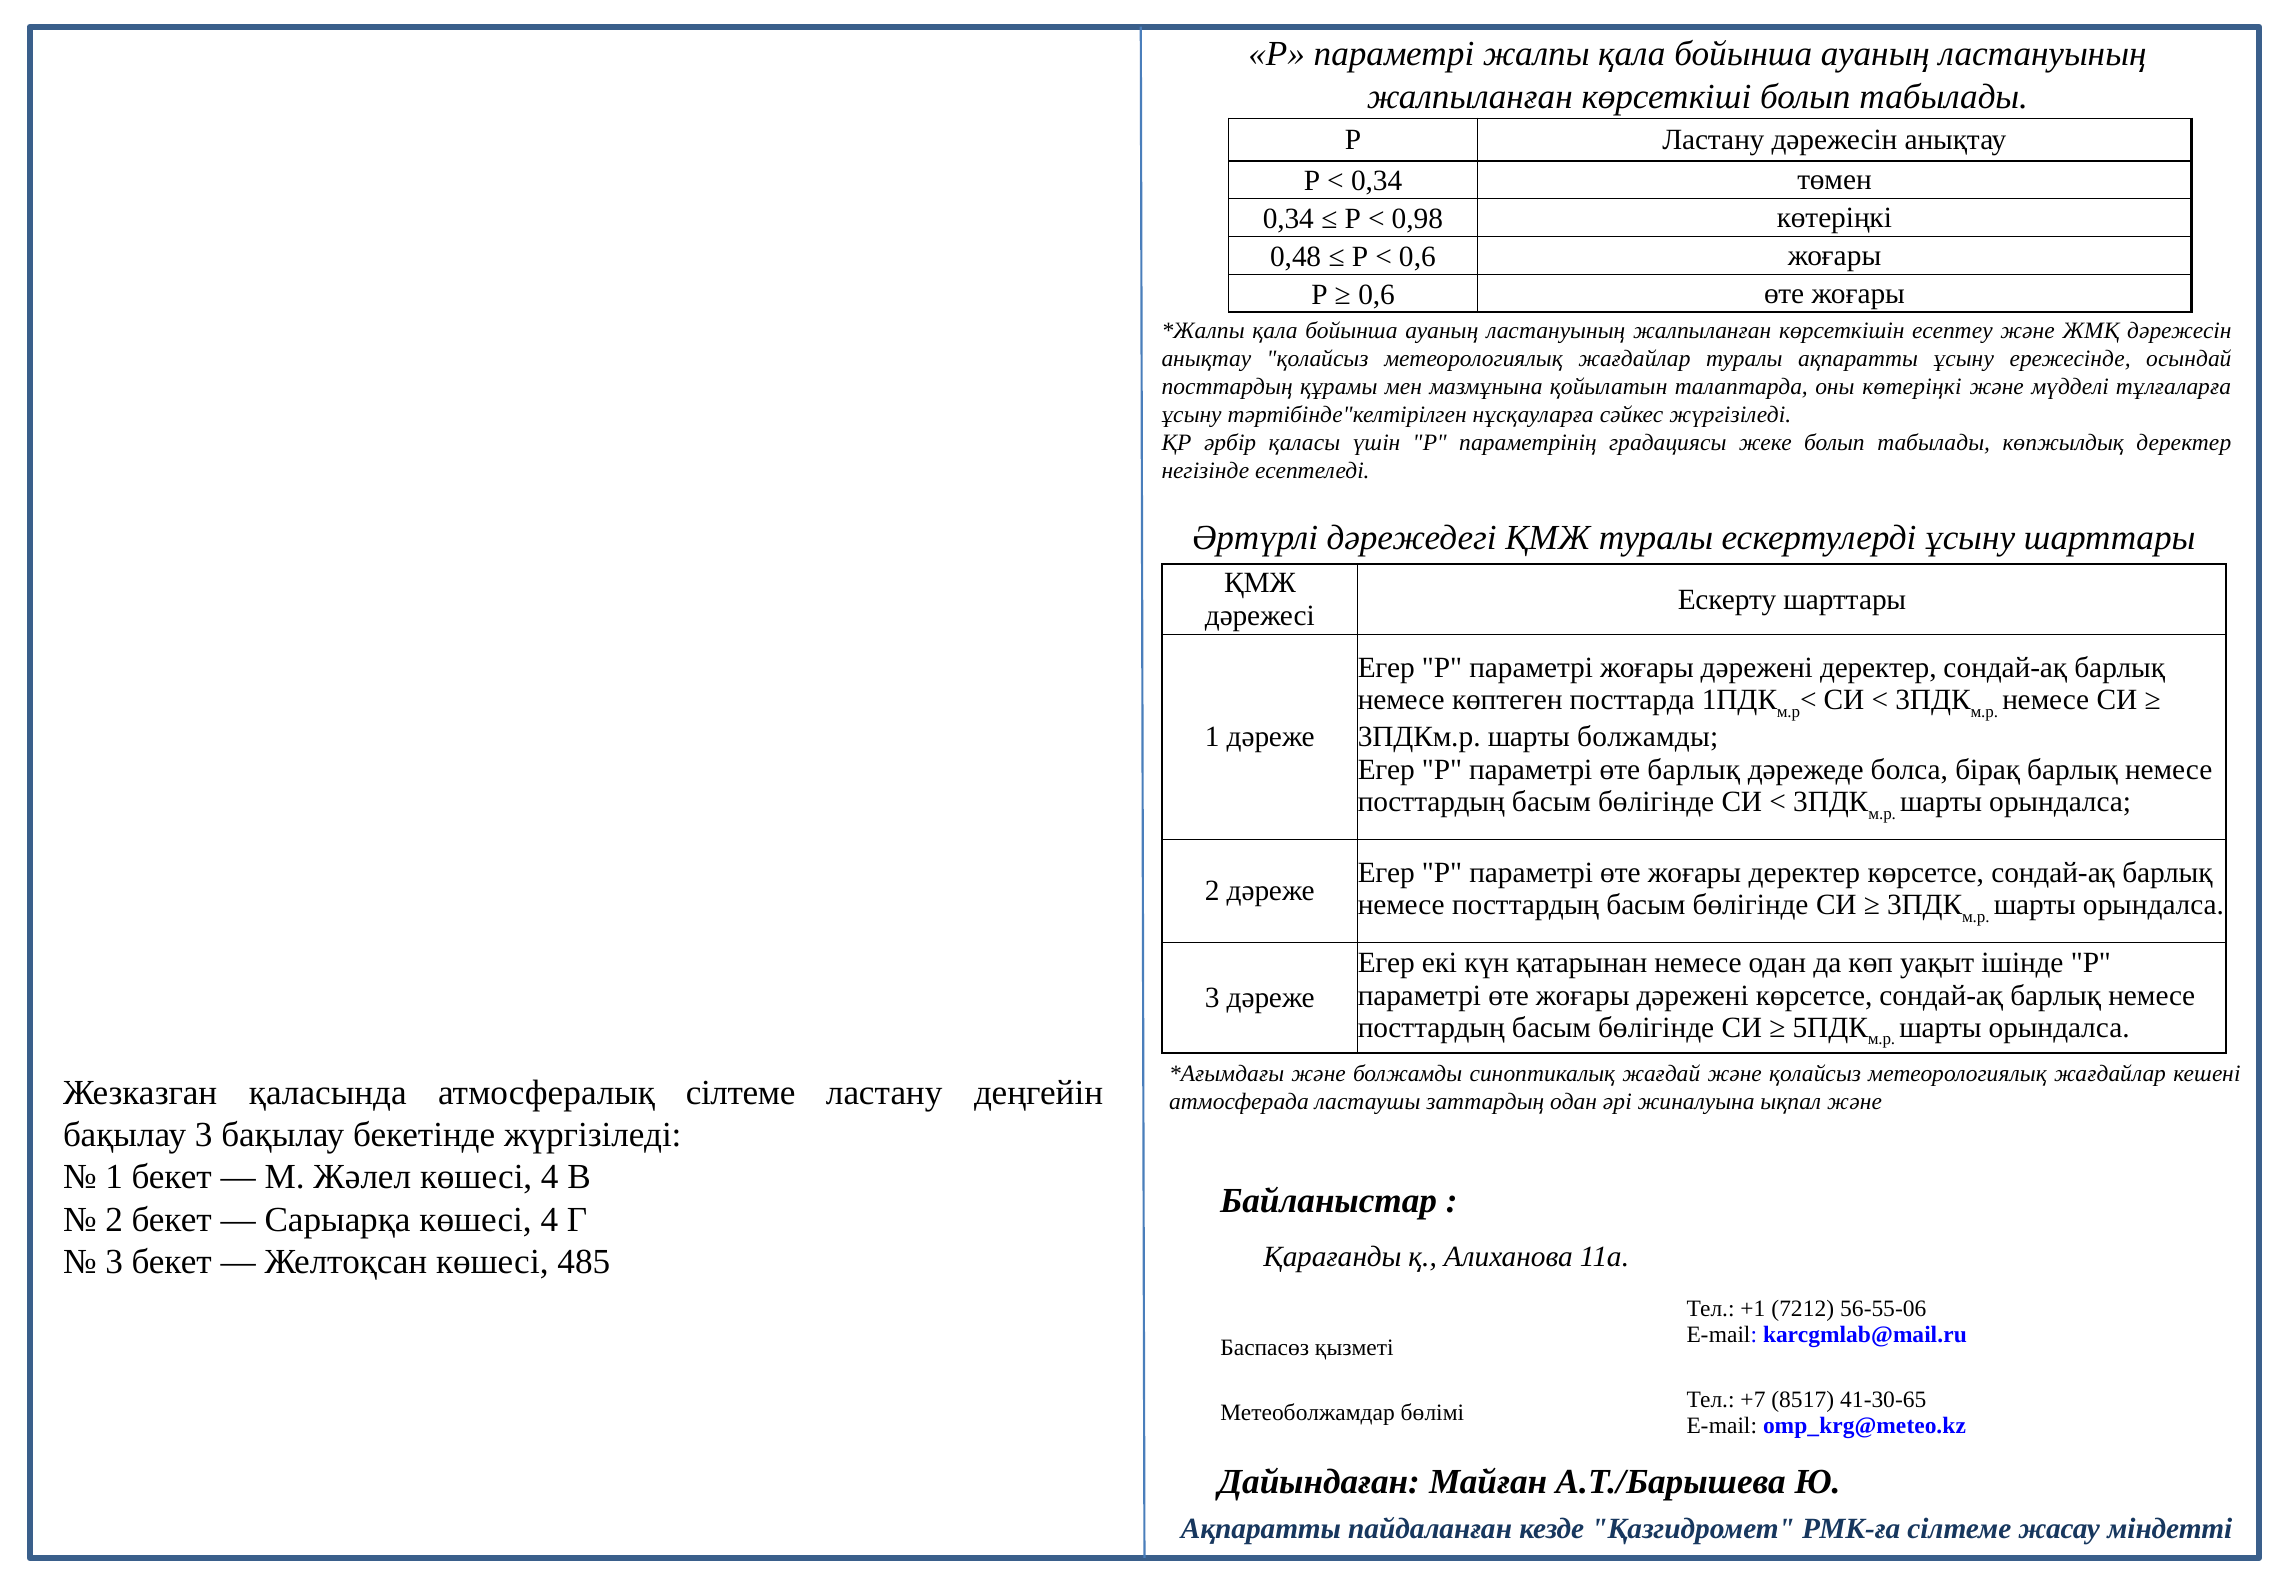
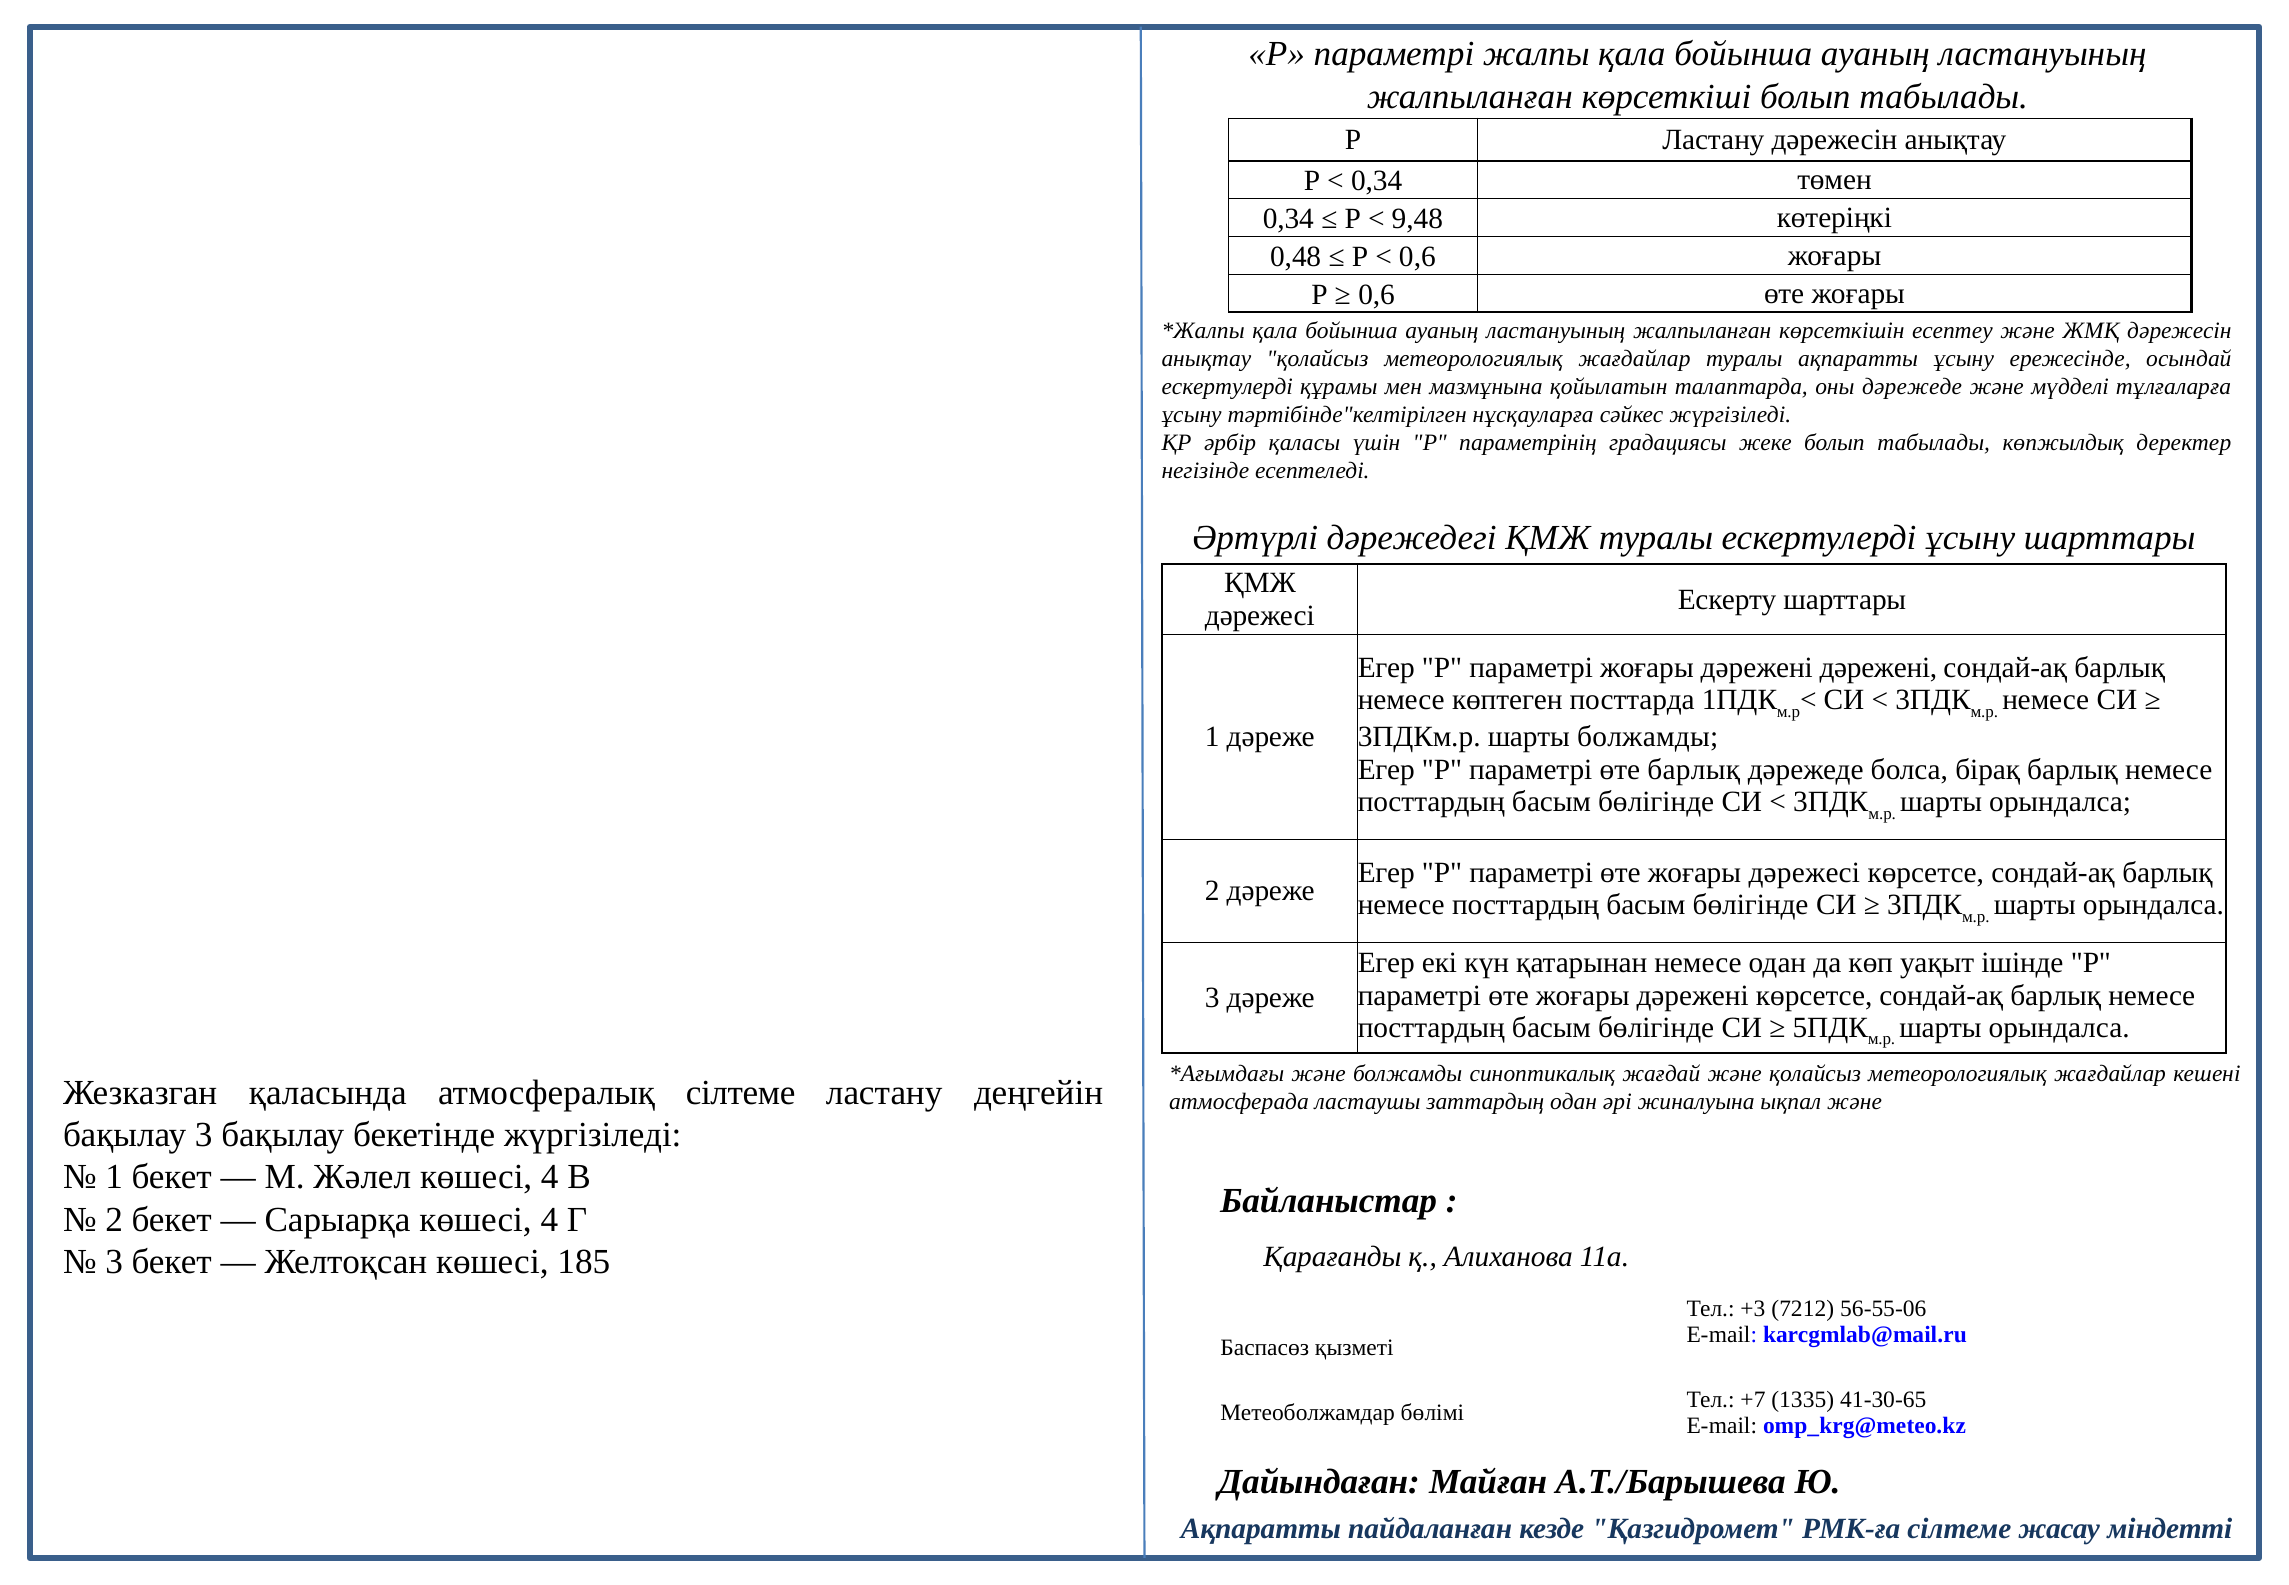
0,98: 0,98 -> 9,48 (1417, 219)
посттардың: посттардың -> ескертулерді (1227, 387)
оны көтеріңкі: көтеріңкі -> дәрежеде (1912, 387)
дәрежені деректер: деректер -> дәрежені (1878, 668)
жоғары деректер: деректер -> дәрежесі (1804, 872)
485: 485 -> 185 (584, 1261)
+1: +1 -> +3 (1753, 1308)
8517: 8517 -> 1335 (1803, 1400)
